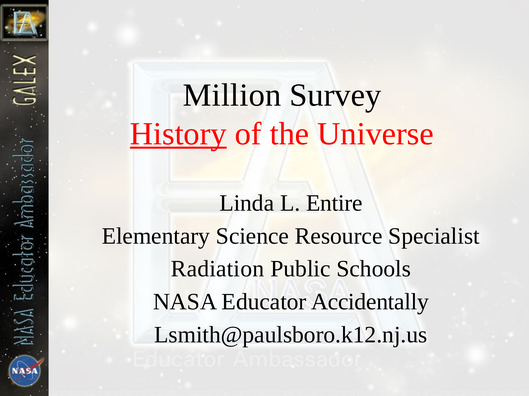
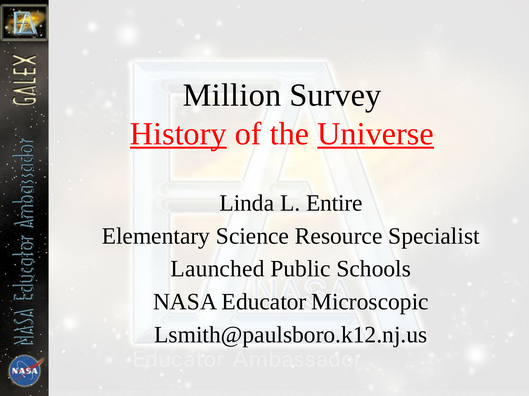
Universe underline: none -> present (376, 134)
Radiation: Radiation -> Launched (218, 269)
Accidentally: Accidentally -> Microscopic (370, 302)
